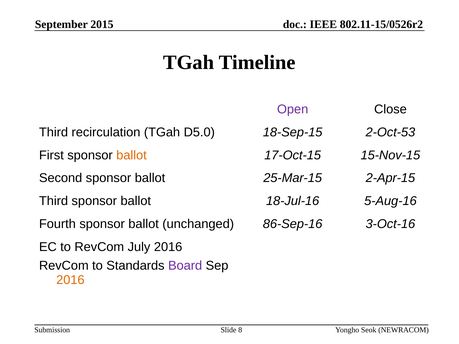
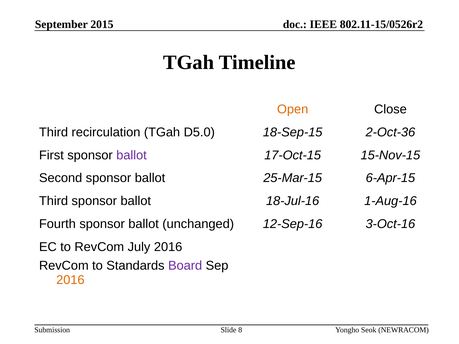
Open colour: purple -> orange (293, 109)
2-Oct-53: 2-Oct-53 -> 2-Oct-36 (390, 132)
ballot colour: orange -> purple (132, 155)
2-Apr-15: 2-Apr-15 -> 6-Apr-15 (390, 178)
5-Aug-16: 5-Aug-16 -> 1-Aug-16 (390, 201)
86-Sep-16: 86-Sep-16 -> 12-Sep-16 (293, 224)
